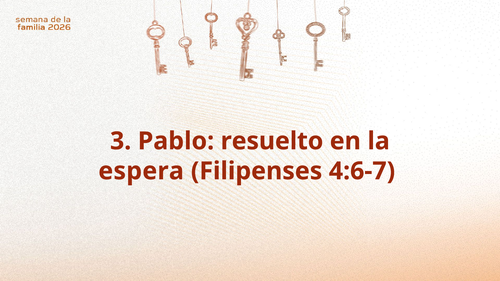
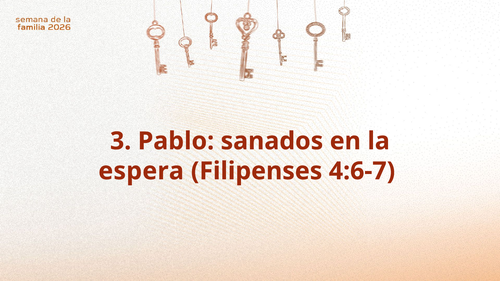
resuelto: resuelto -> sanados (272, 141)
